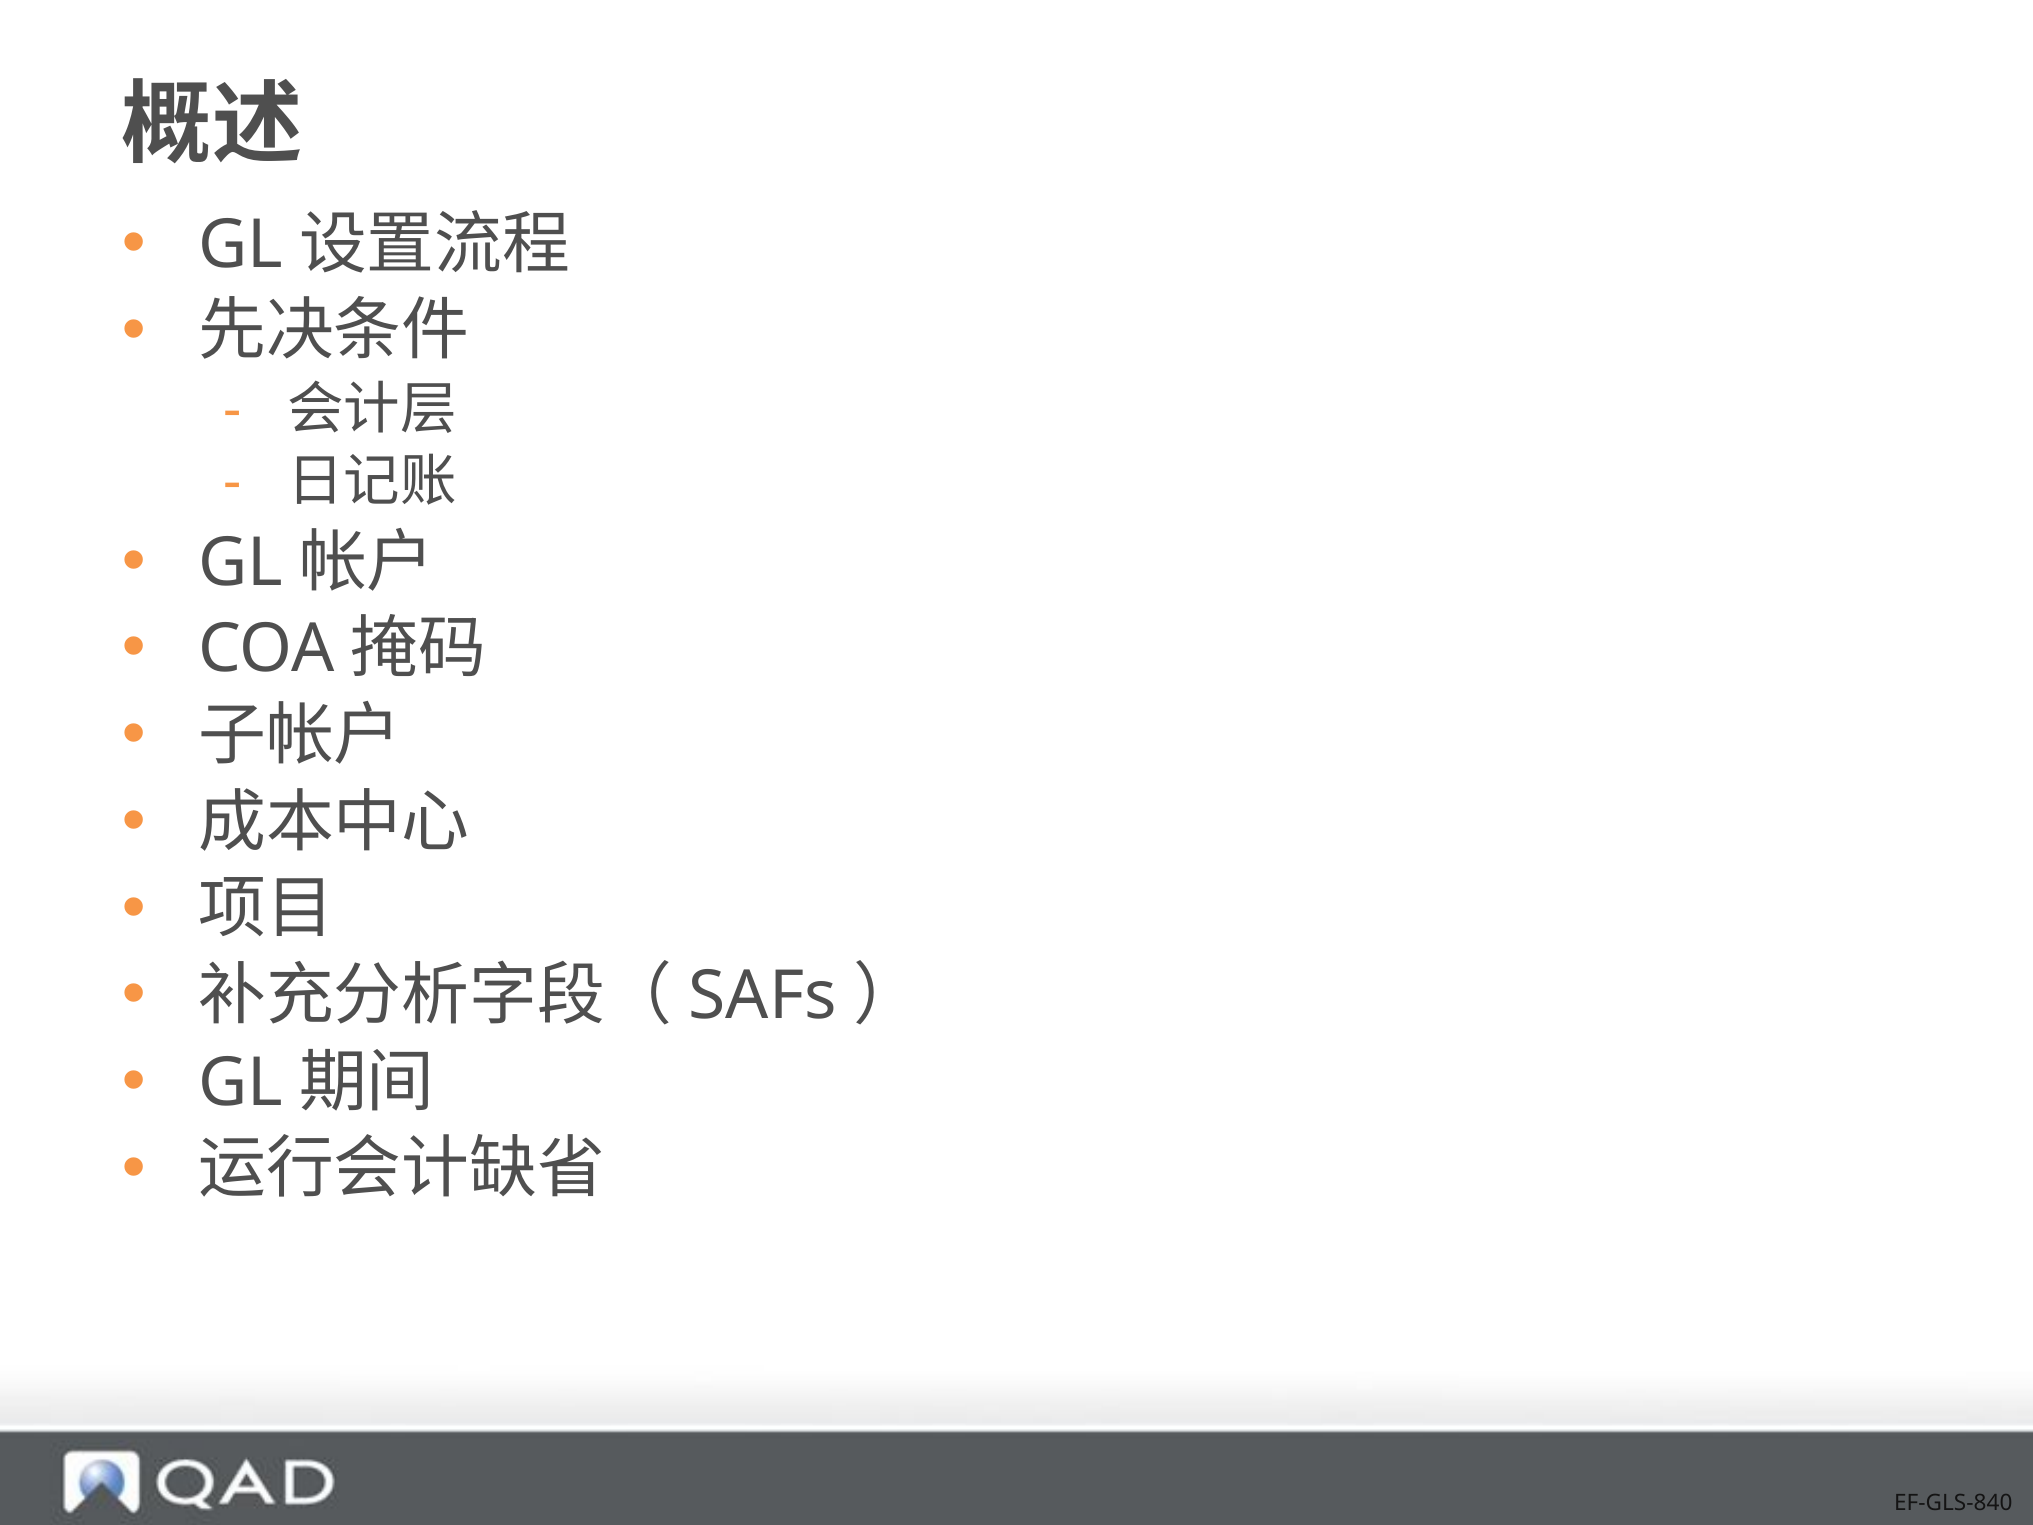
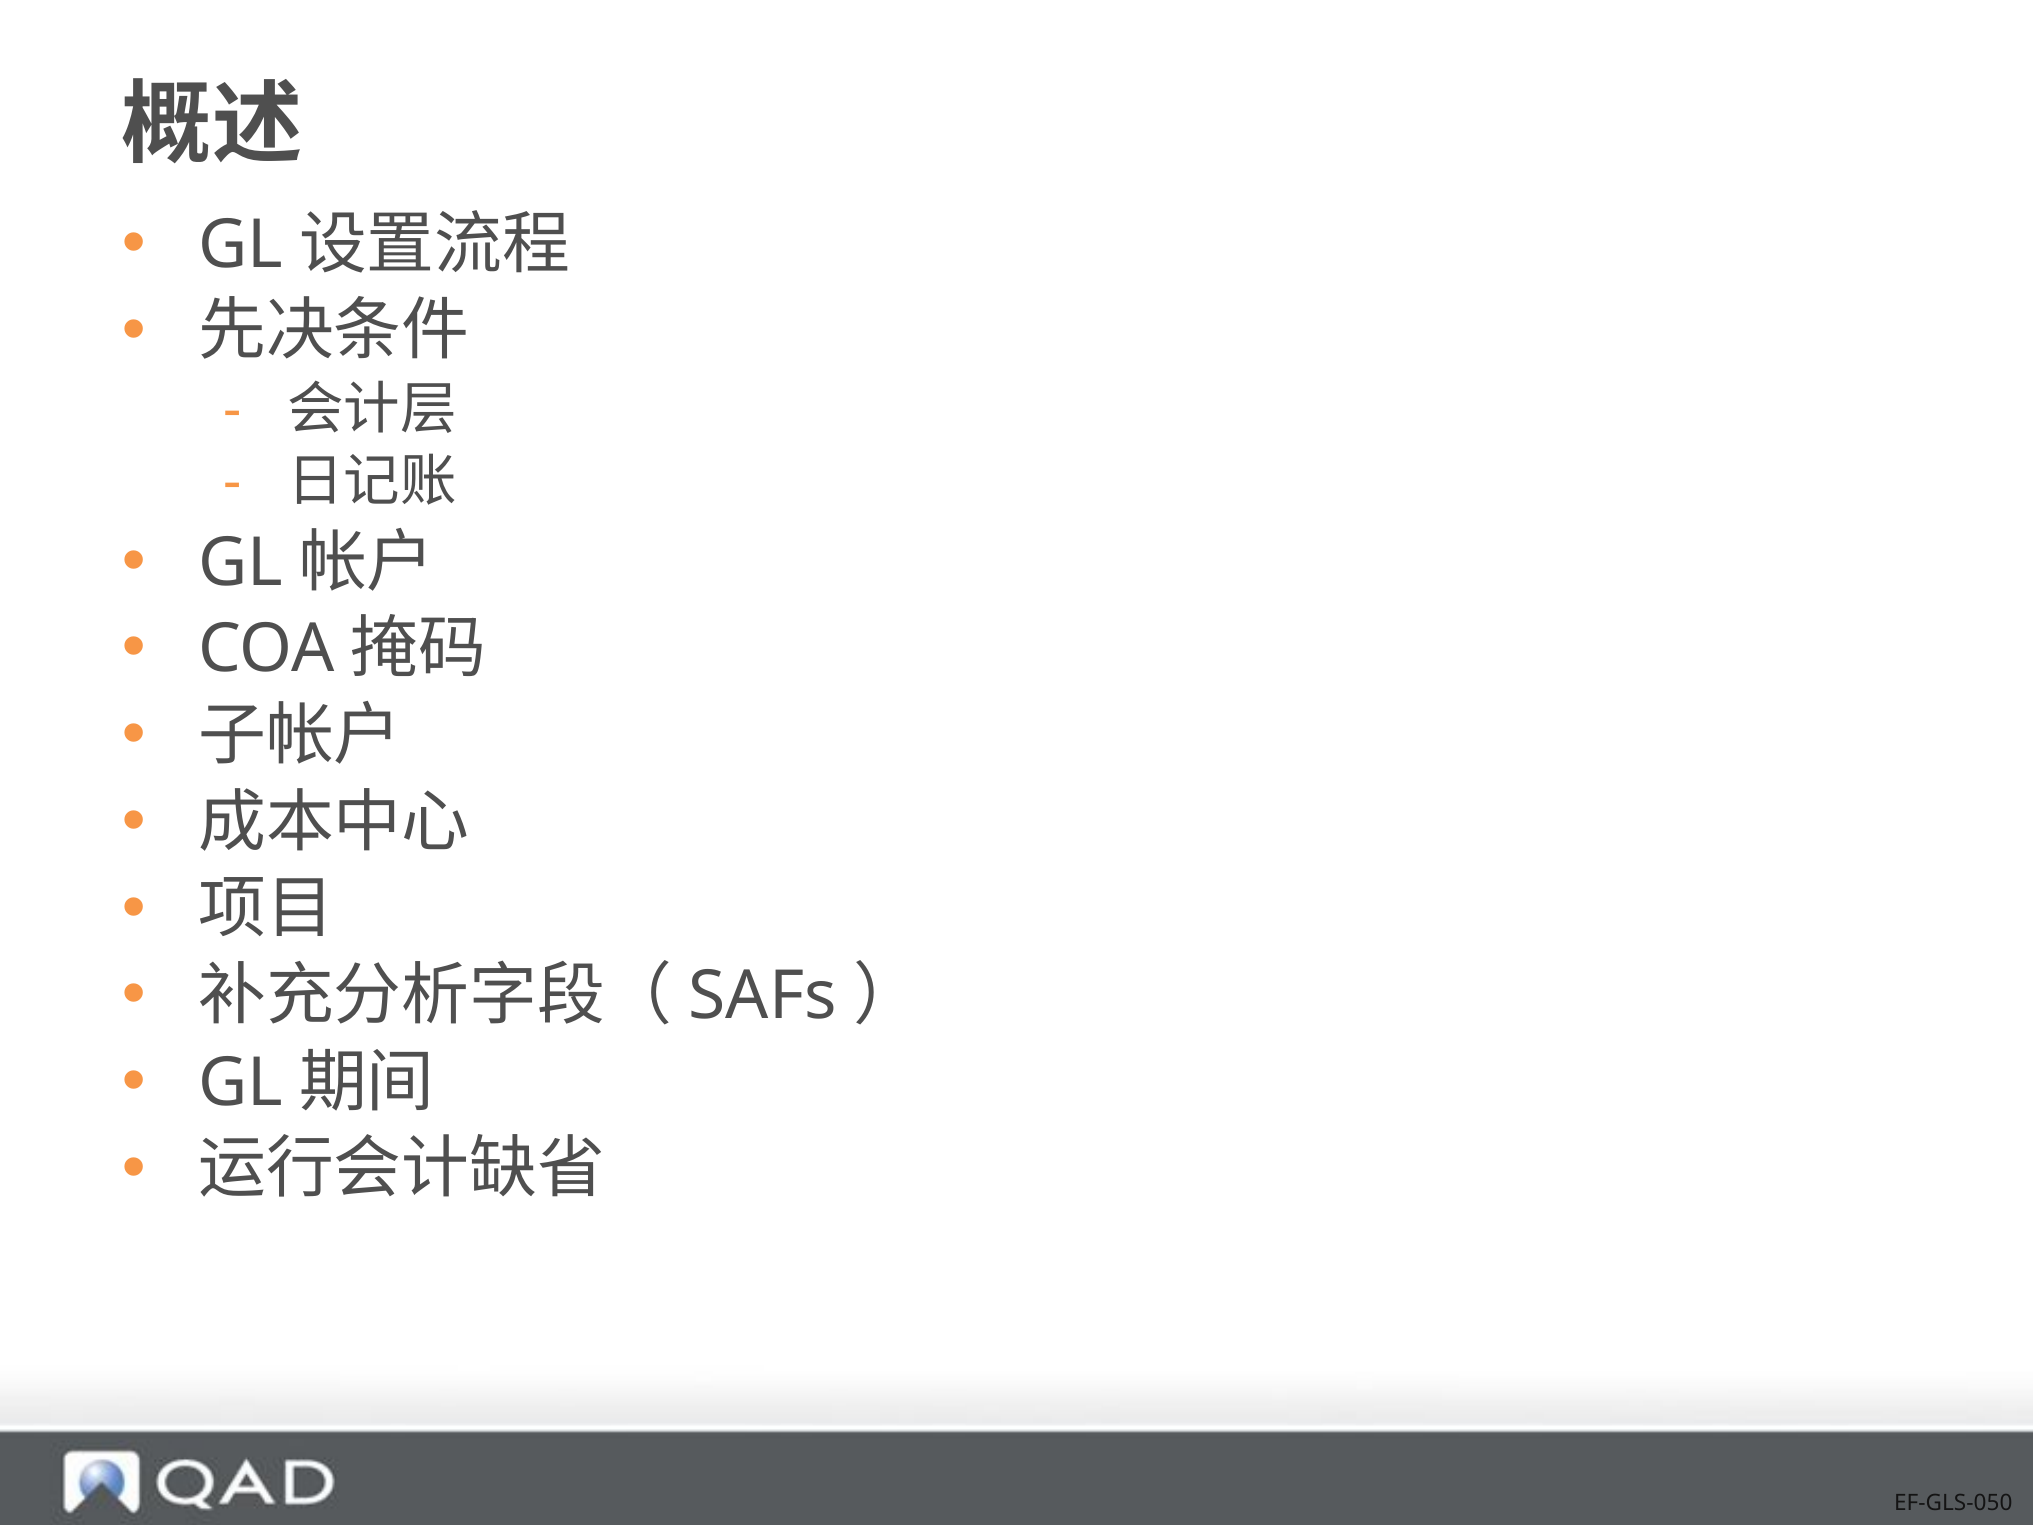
EF-GLS-840: EF-GLS-840 -> EF-GLS-050 (1953, 1503)
